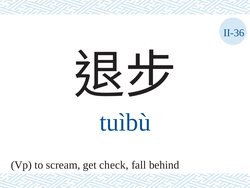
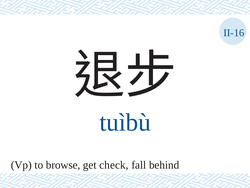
II-36: II-36 -> II-16 (234, 33)
scream: scream -> browse (63, 165)
